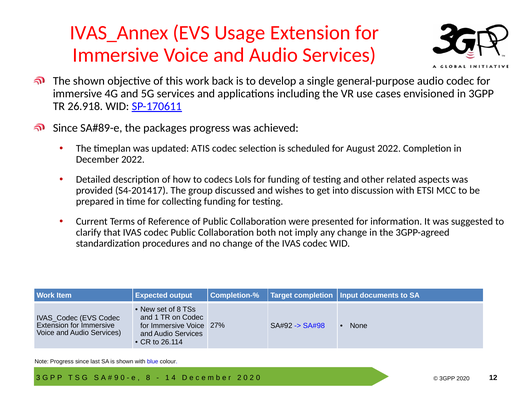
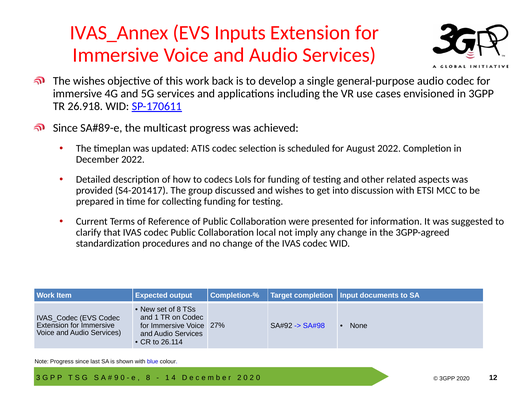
Usage: Usage -> Inputs (240, 33)
The shown: shown -> wishes (89, 81)
packages: packages -> multicast (165, 128)
both: both -> local (266, 232)
